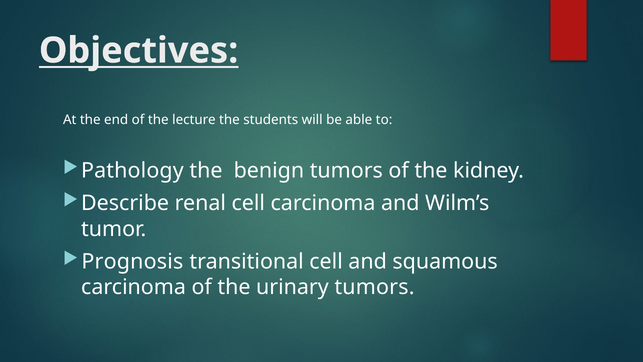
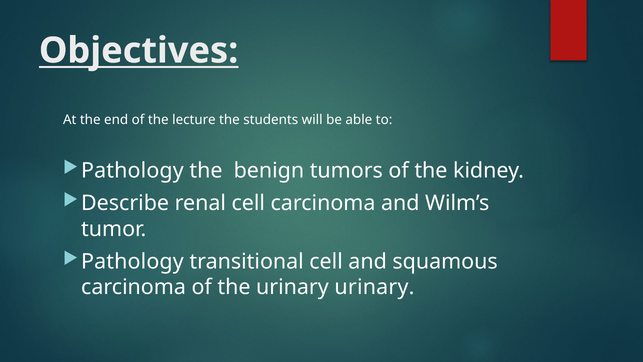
Prognosis: Prognosis -> Pathology (132, 261)
urinary tumors: tumors -> urinary (374, 287)
